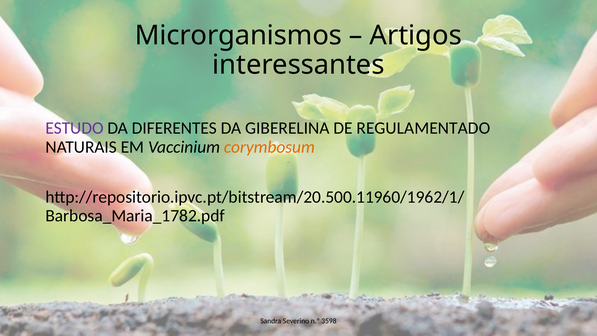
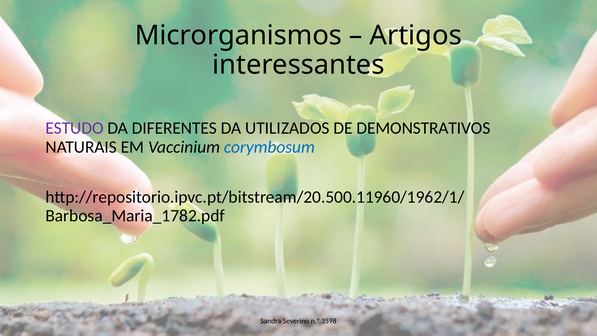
GIBERELINA: GIBERELINA -> UTILIZADOS (287, 128)
REGULAMENTADO: REGULAMENTADO -> DEMONSTRATIVOS (423, 128)
corymbosum colour: orange -> blue (269, 147)
